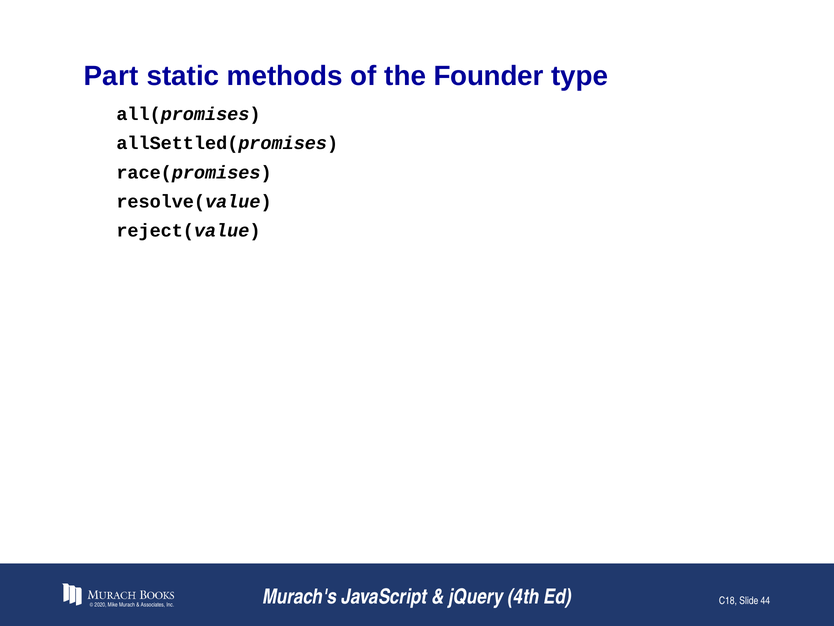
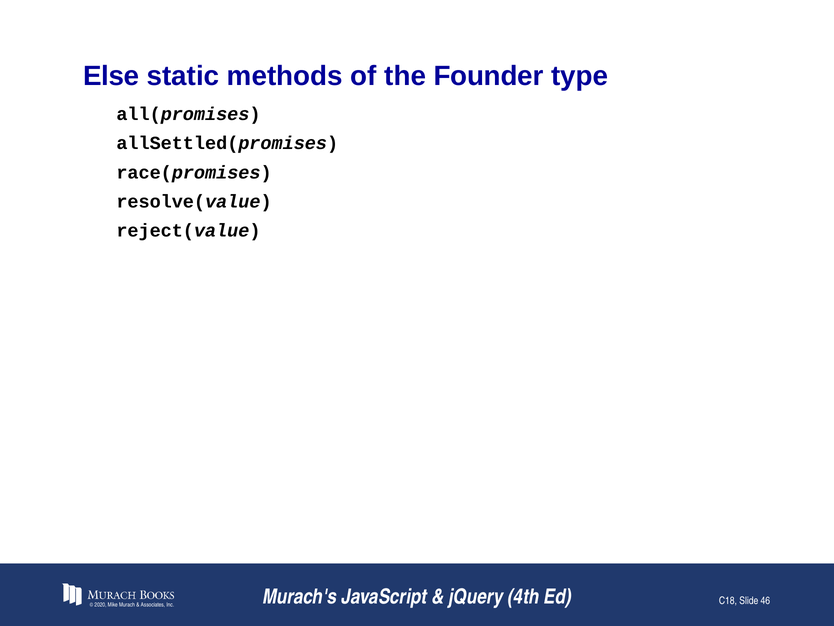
Part: Part -> Else (111, 76)
44: 44 -> 46 (765, 600)
